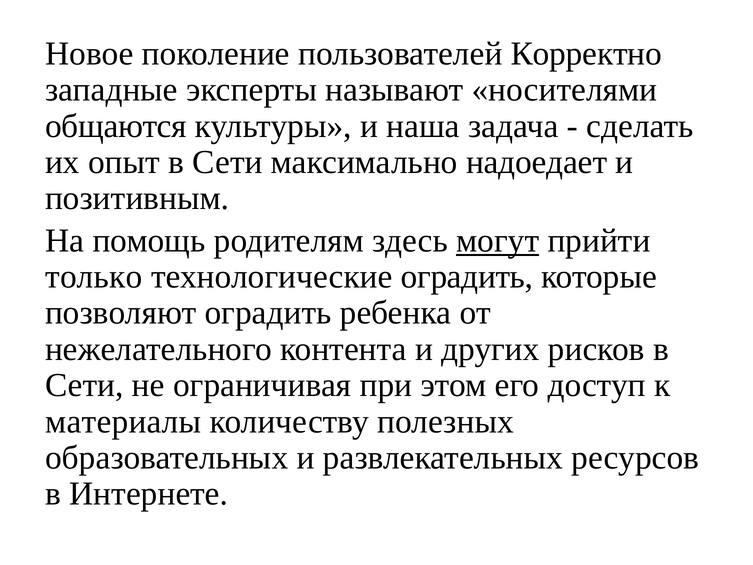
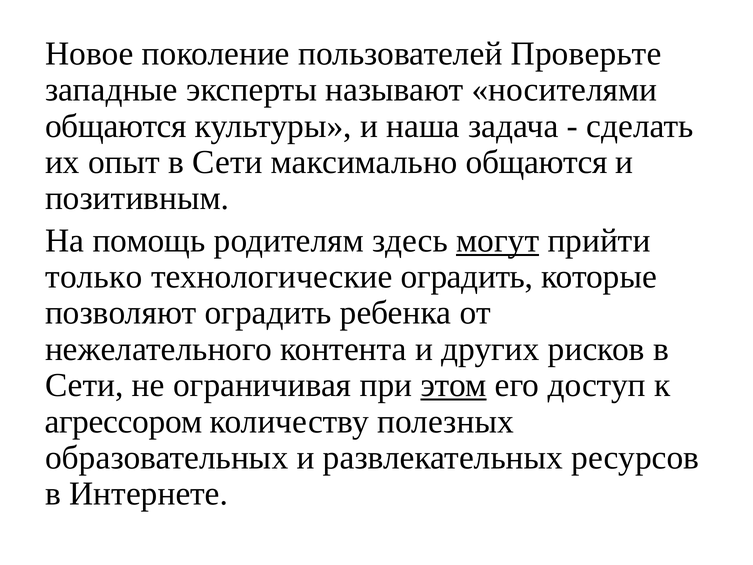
Корректно: Корректно -> Проверьте (586, 54)
максимально надоедает: надоедает -> общаются (537, 162)
этом underline: none -> present (454, 385)
материалы: материалы -> агрессором (124, 421)
